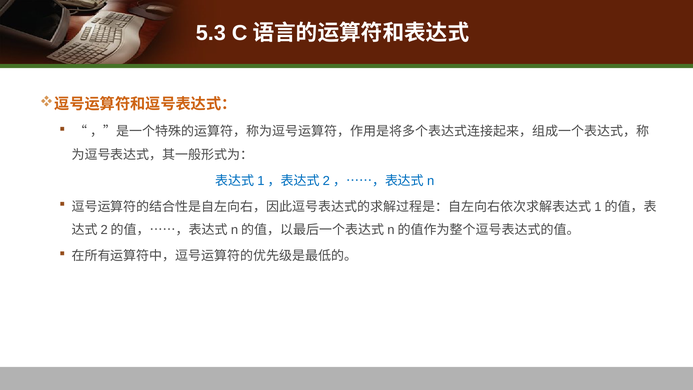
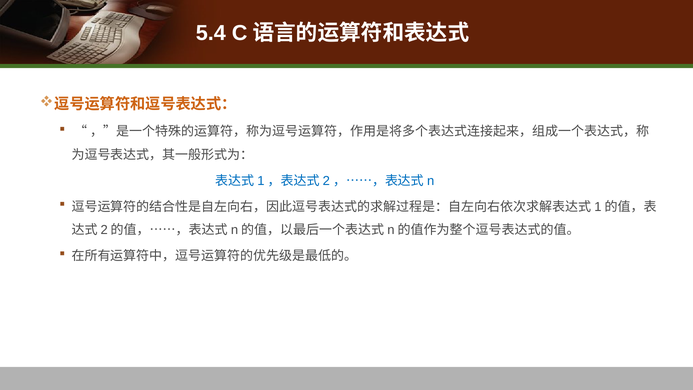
5.3: 5.3 -> 5.4 (211, 33)
